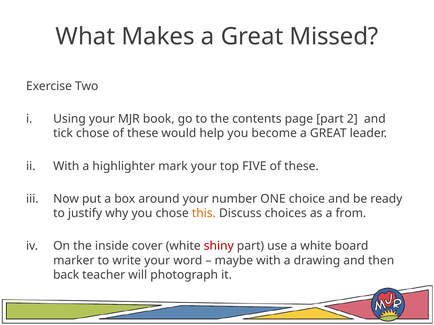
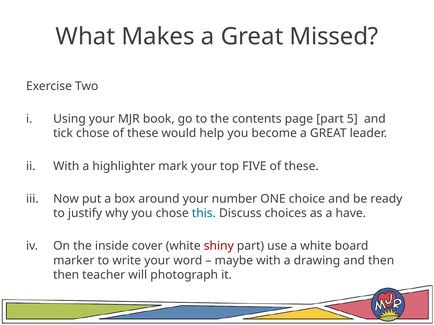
2: 2 -> 5 (352, 119)
this colour: orange -> blue (204, 214)
from: from -> have (351, 214)
back: back -> then (66, 275)
